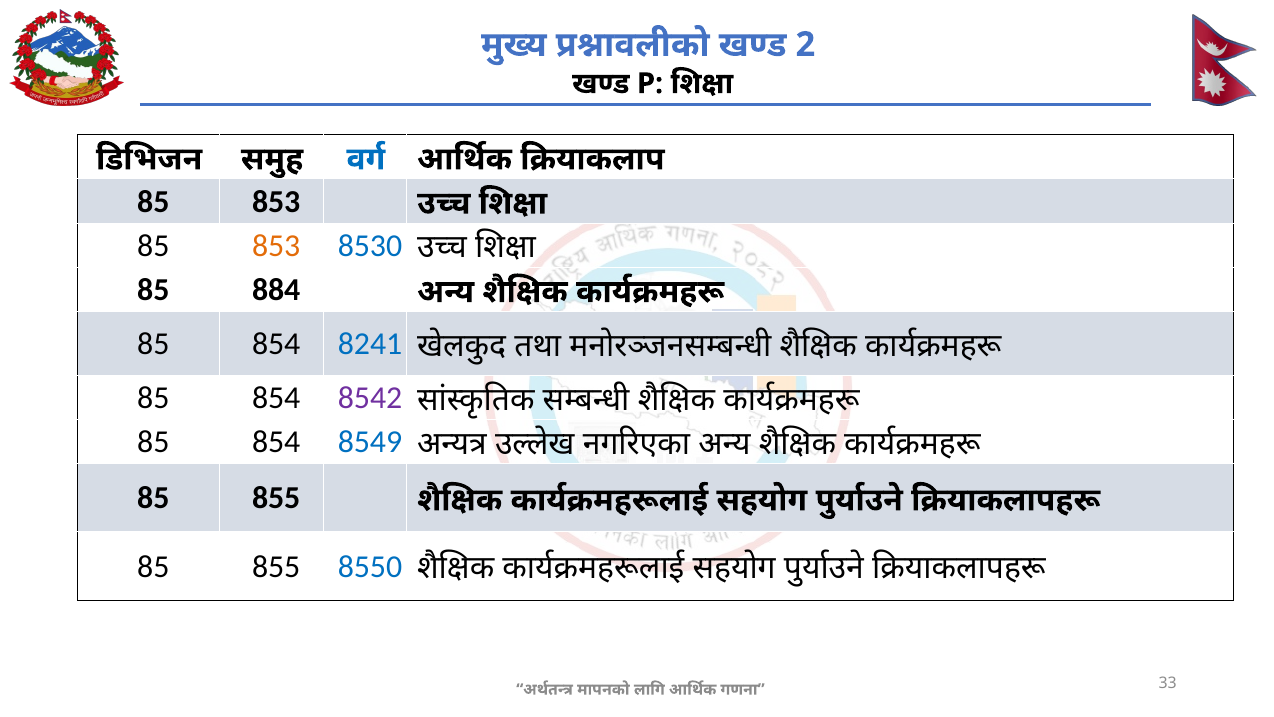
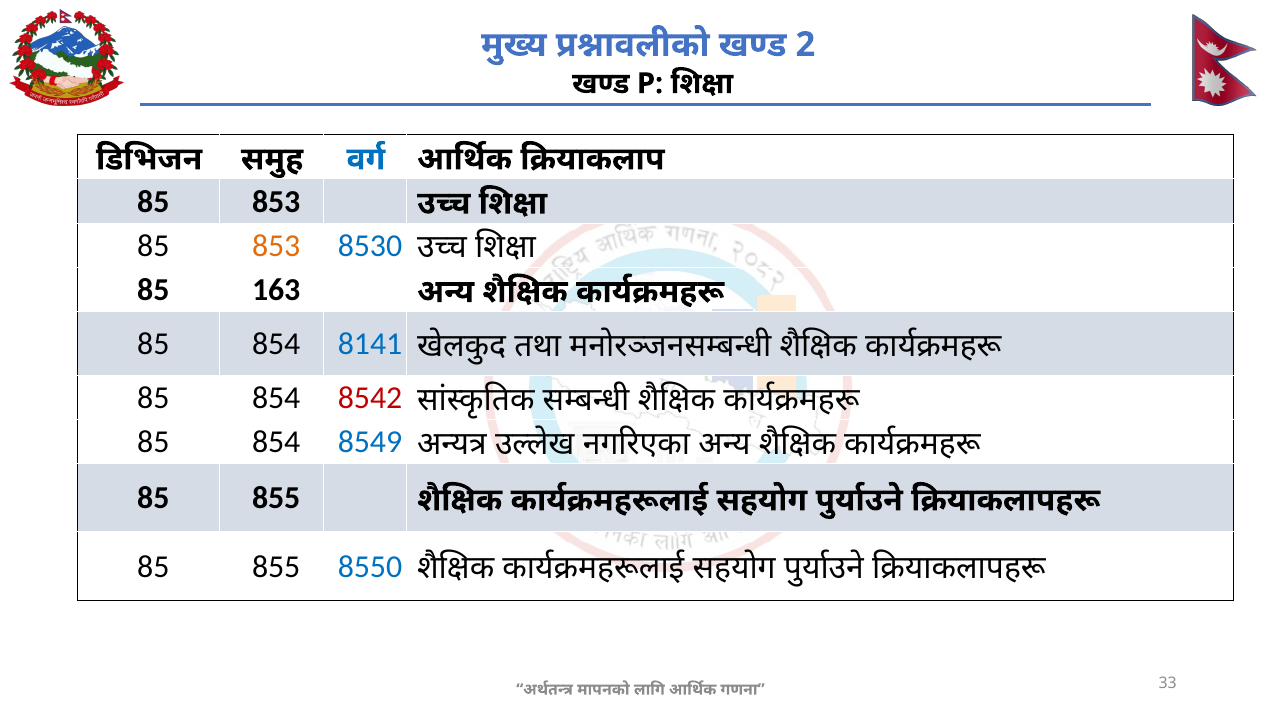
884: 884 -> 163 (276, 290)
8241: 8241 -> 8141 (370, 344)
8542 colour: purple -> red (370, 398)
